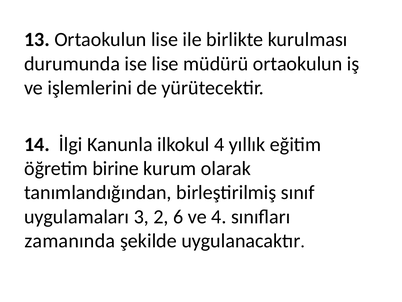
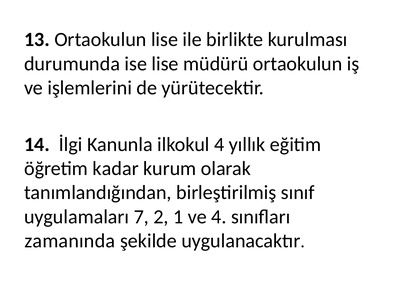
birine: birine -> kadar (116, 168)
3: 3 -> 7 (141, 216)
6: 6 -> 1 (178, 216)
